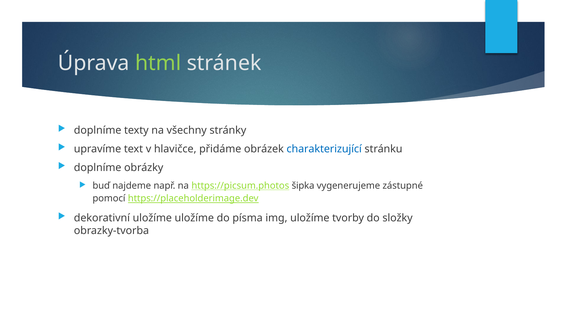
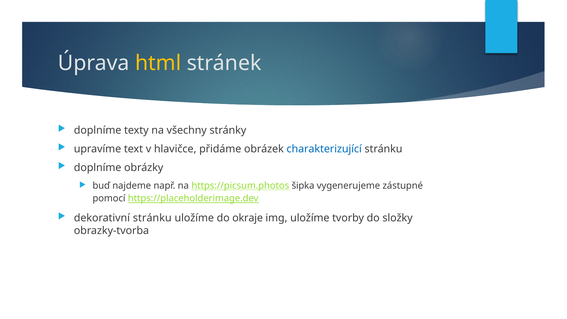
html colour: light green -> yellow (158, 63)
dekorativní uložíme: uložíme -> stránku (152, 218)
písma: písma -> okraje (248, 218)
